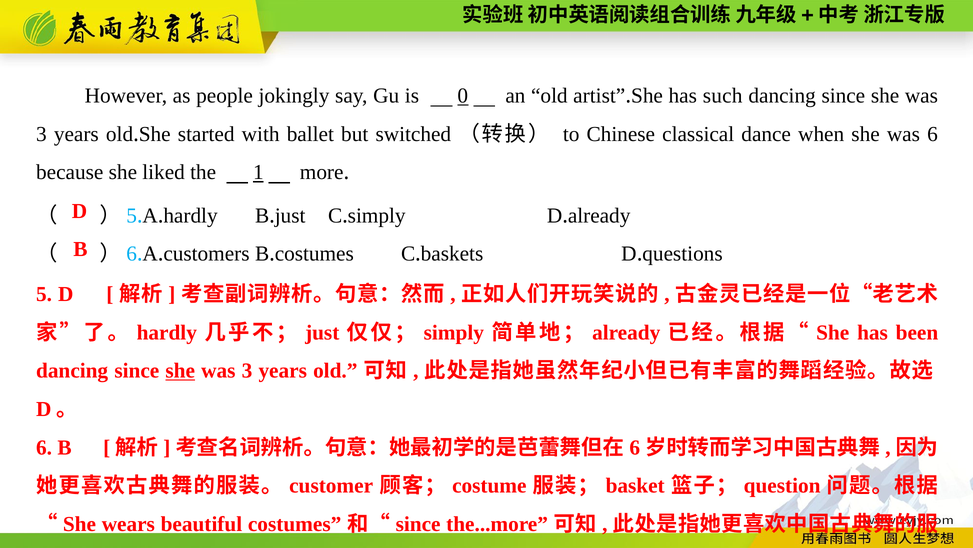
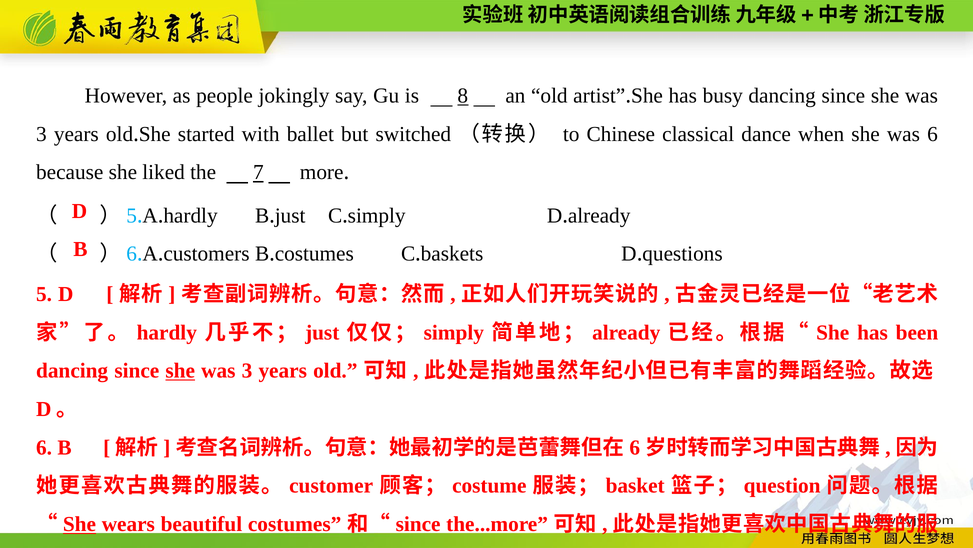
0: 0 -> 8 (463, 96)
such: such -> busy (723, 96)
1: 1 -> 7 (258, 172)
She underline: none -> present (79, 524)
